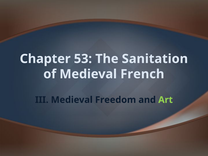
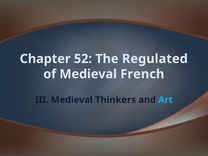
53: 53 -> 52 (83, 59)
Sanitation: Sanitation -> Regulated (155, 59)
Freedom: Freedom -> Thinkers (116, 100)
Art colour: light green -> light blue (166, 100)
